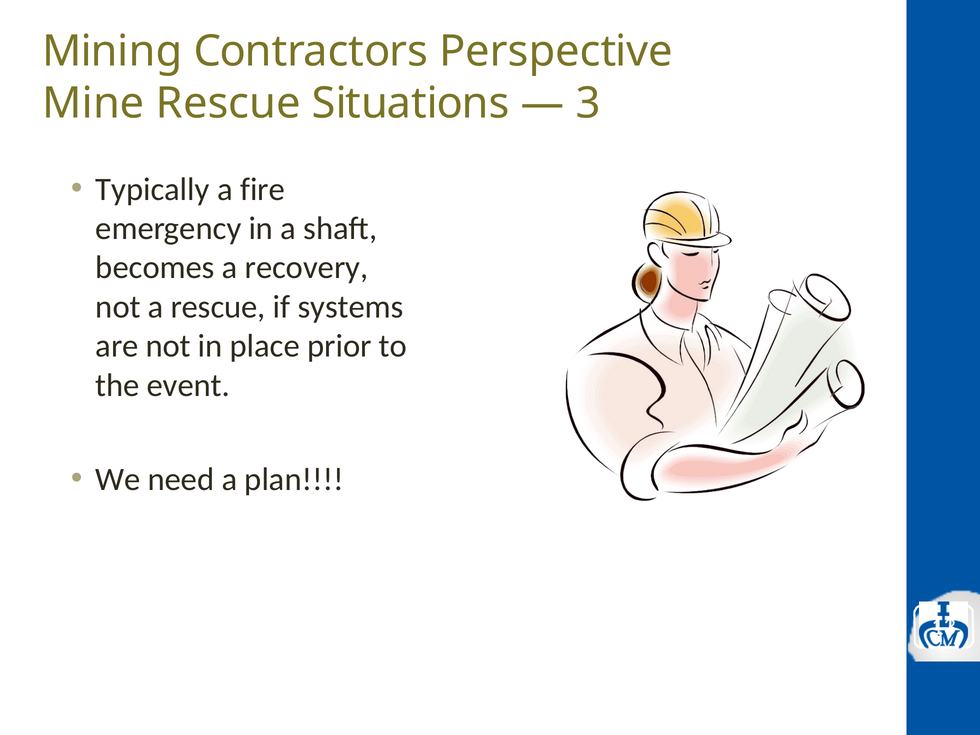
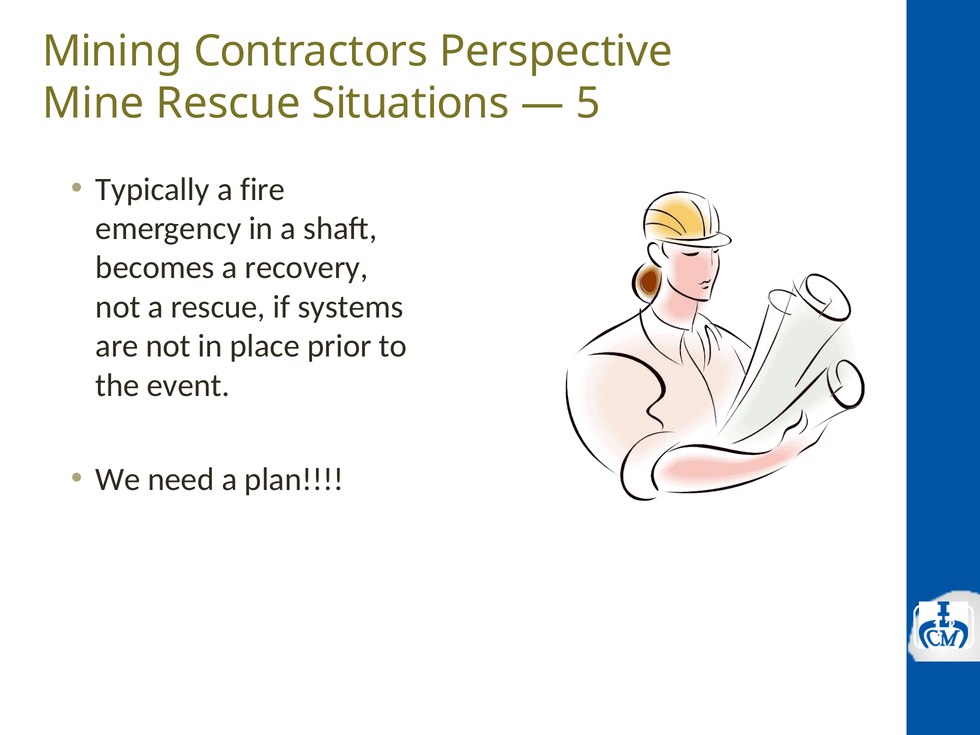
3: 3 -> 5 (588, 104)
